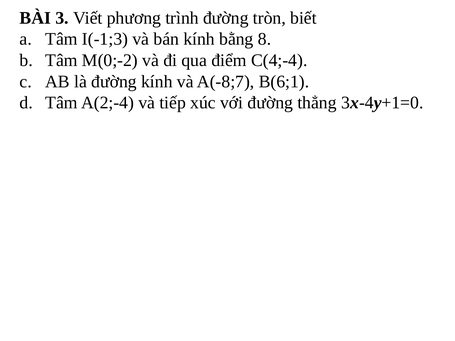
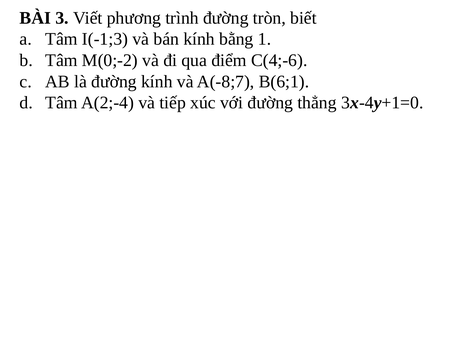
8: 8 -> 1 (265, 39)
C(4;-4: C(4;-4 -> C(4;-6 (279, 60)
